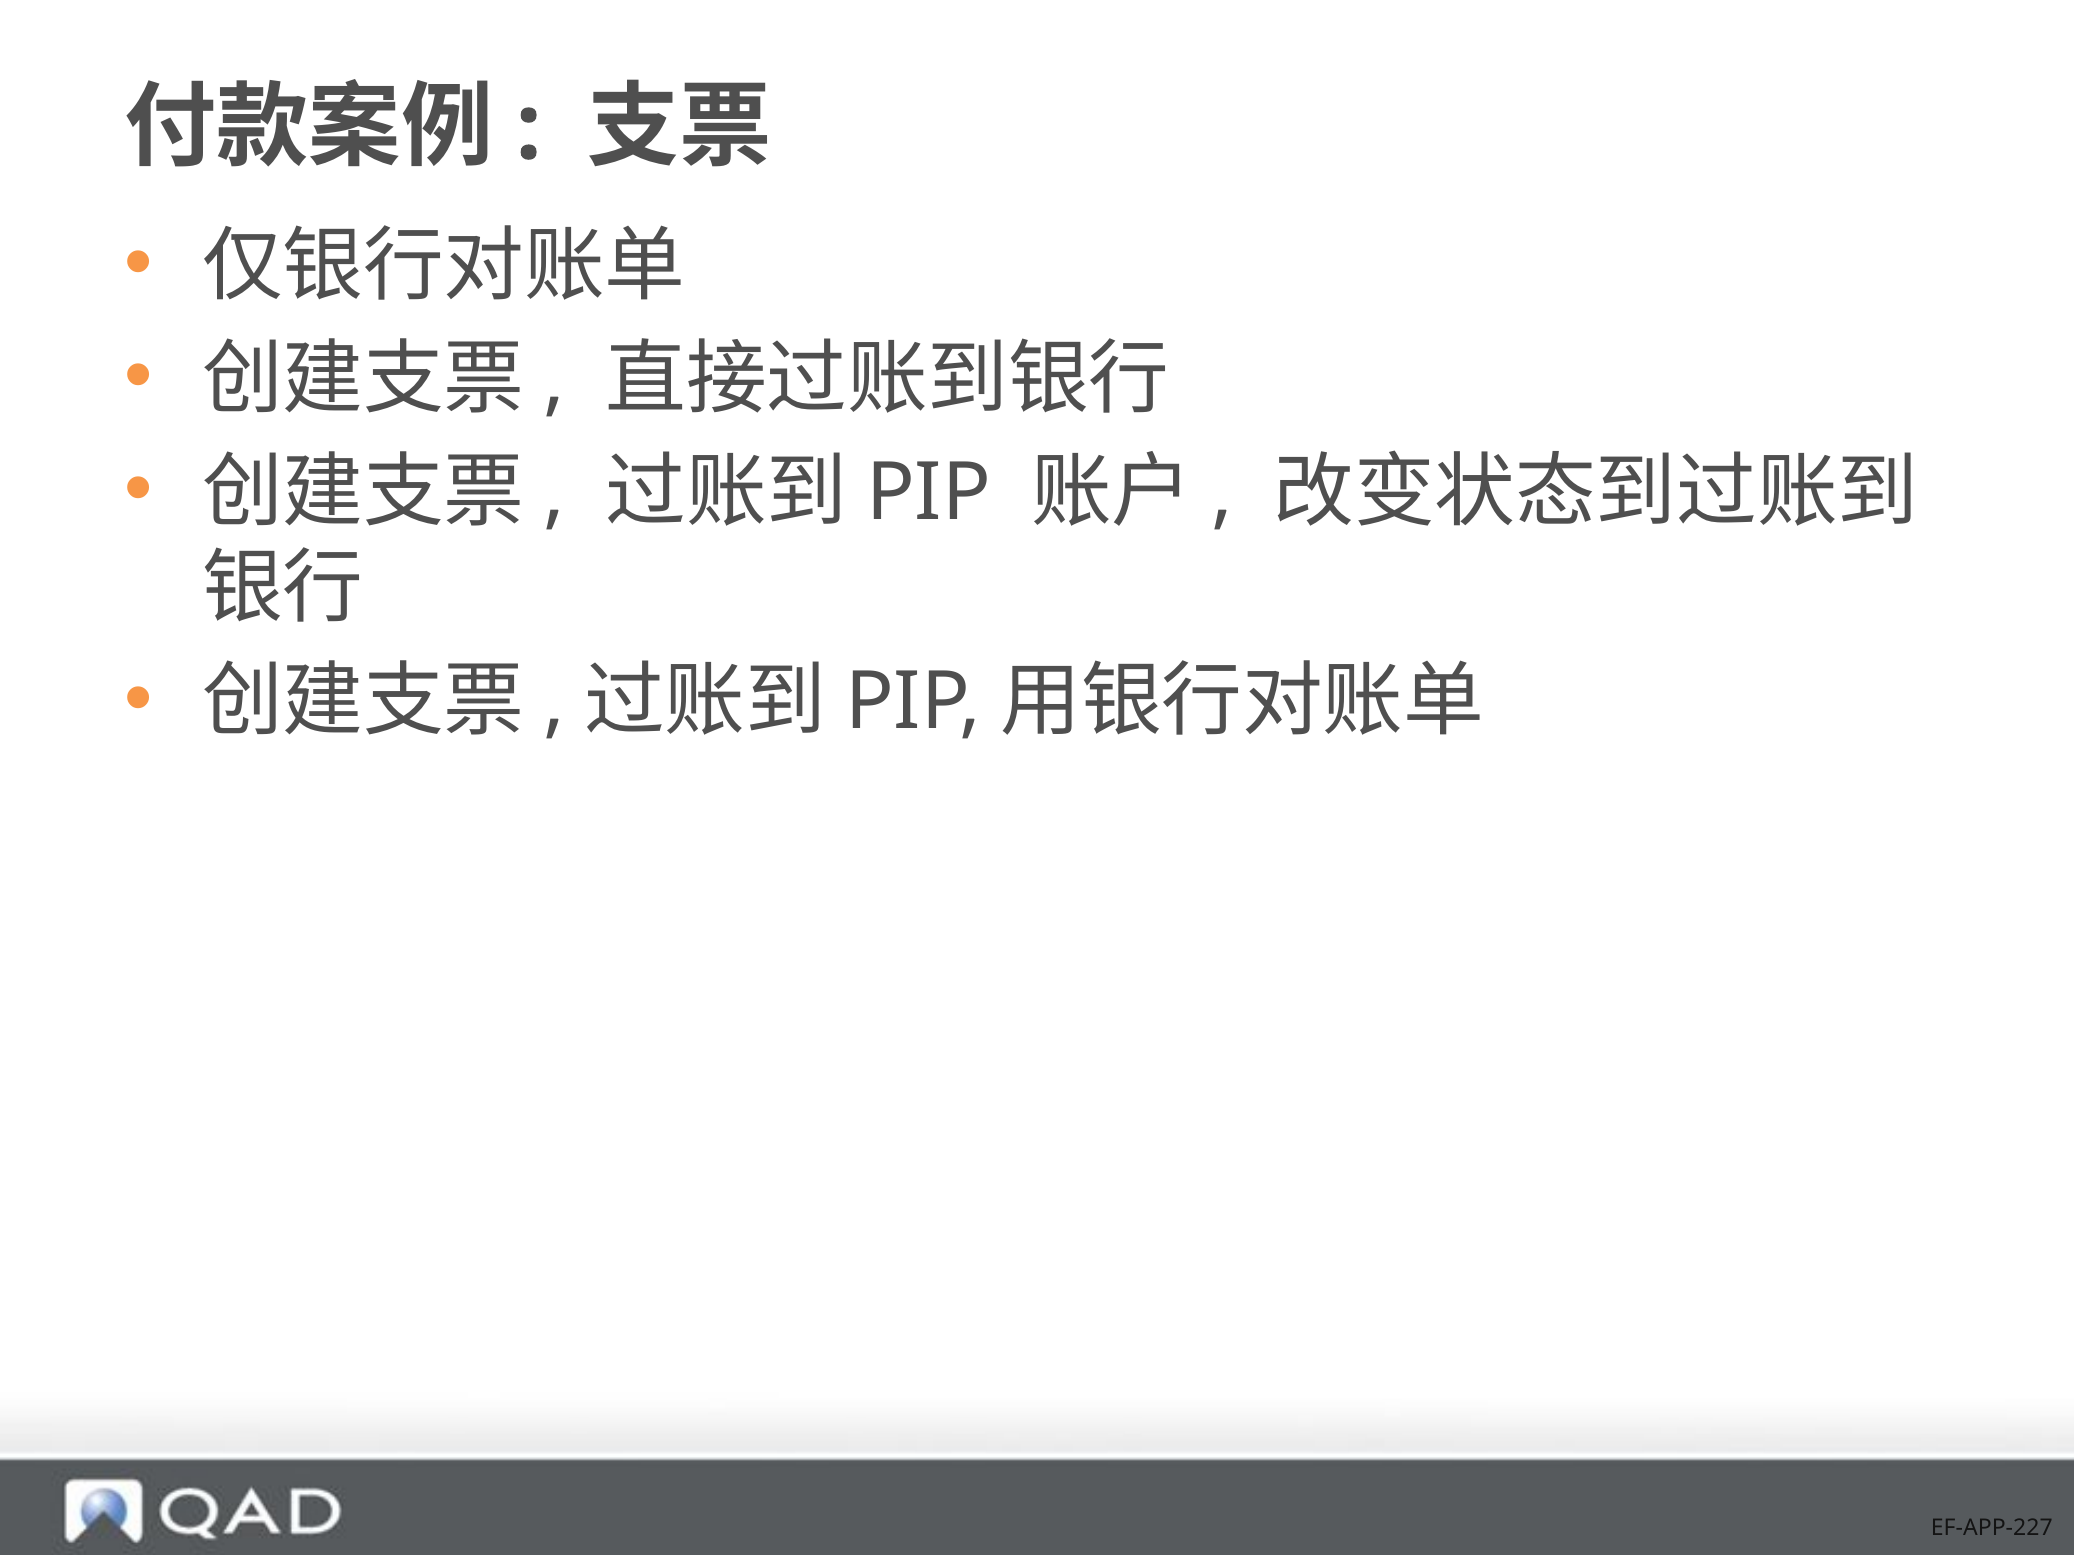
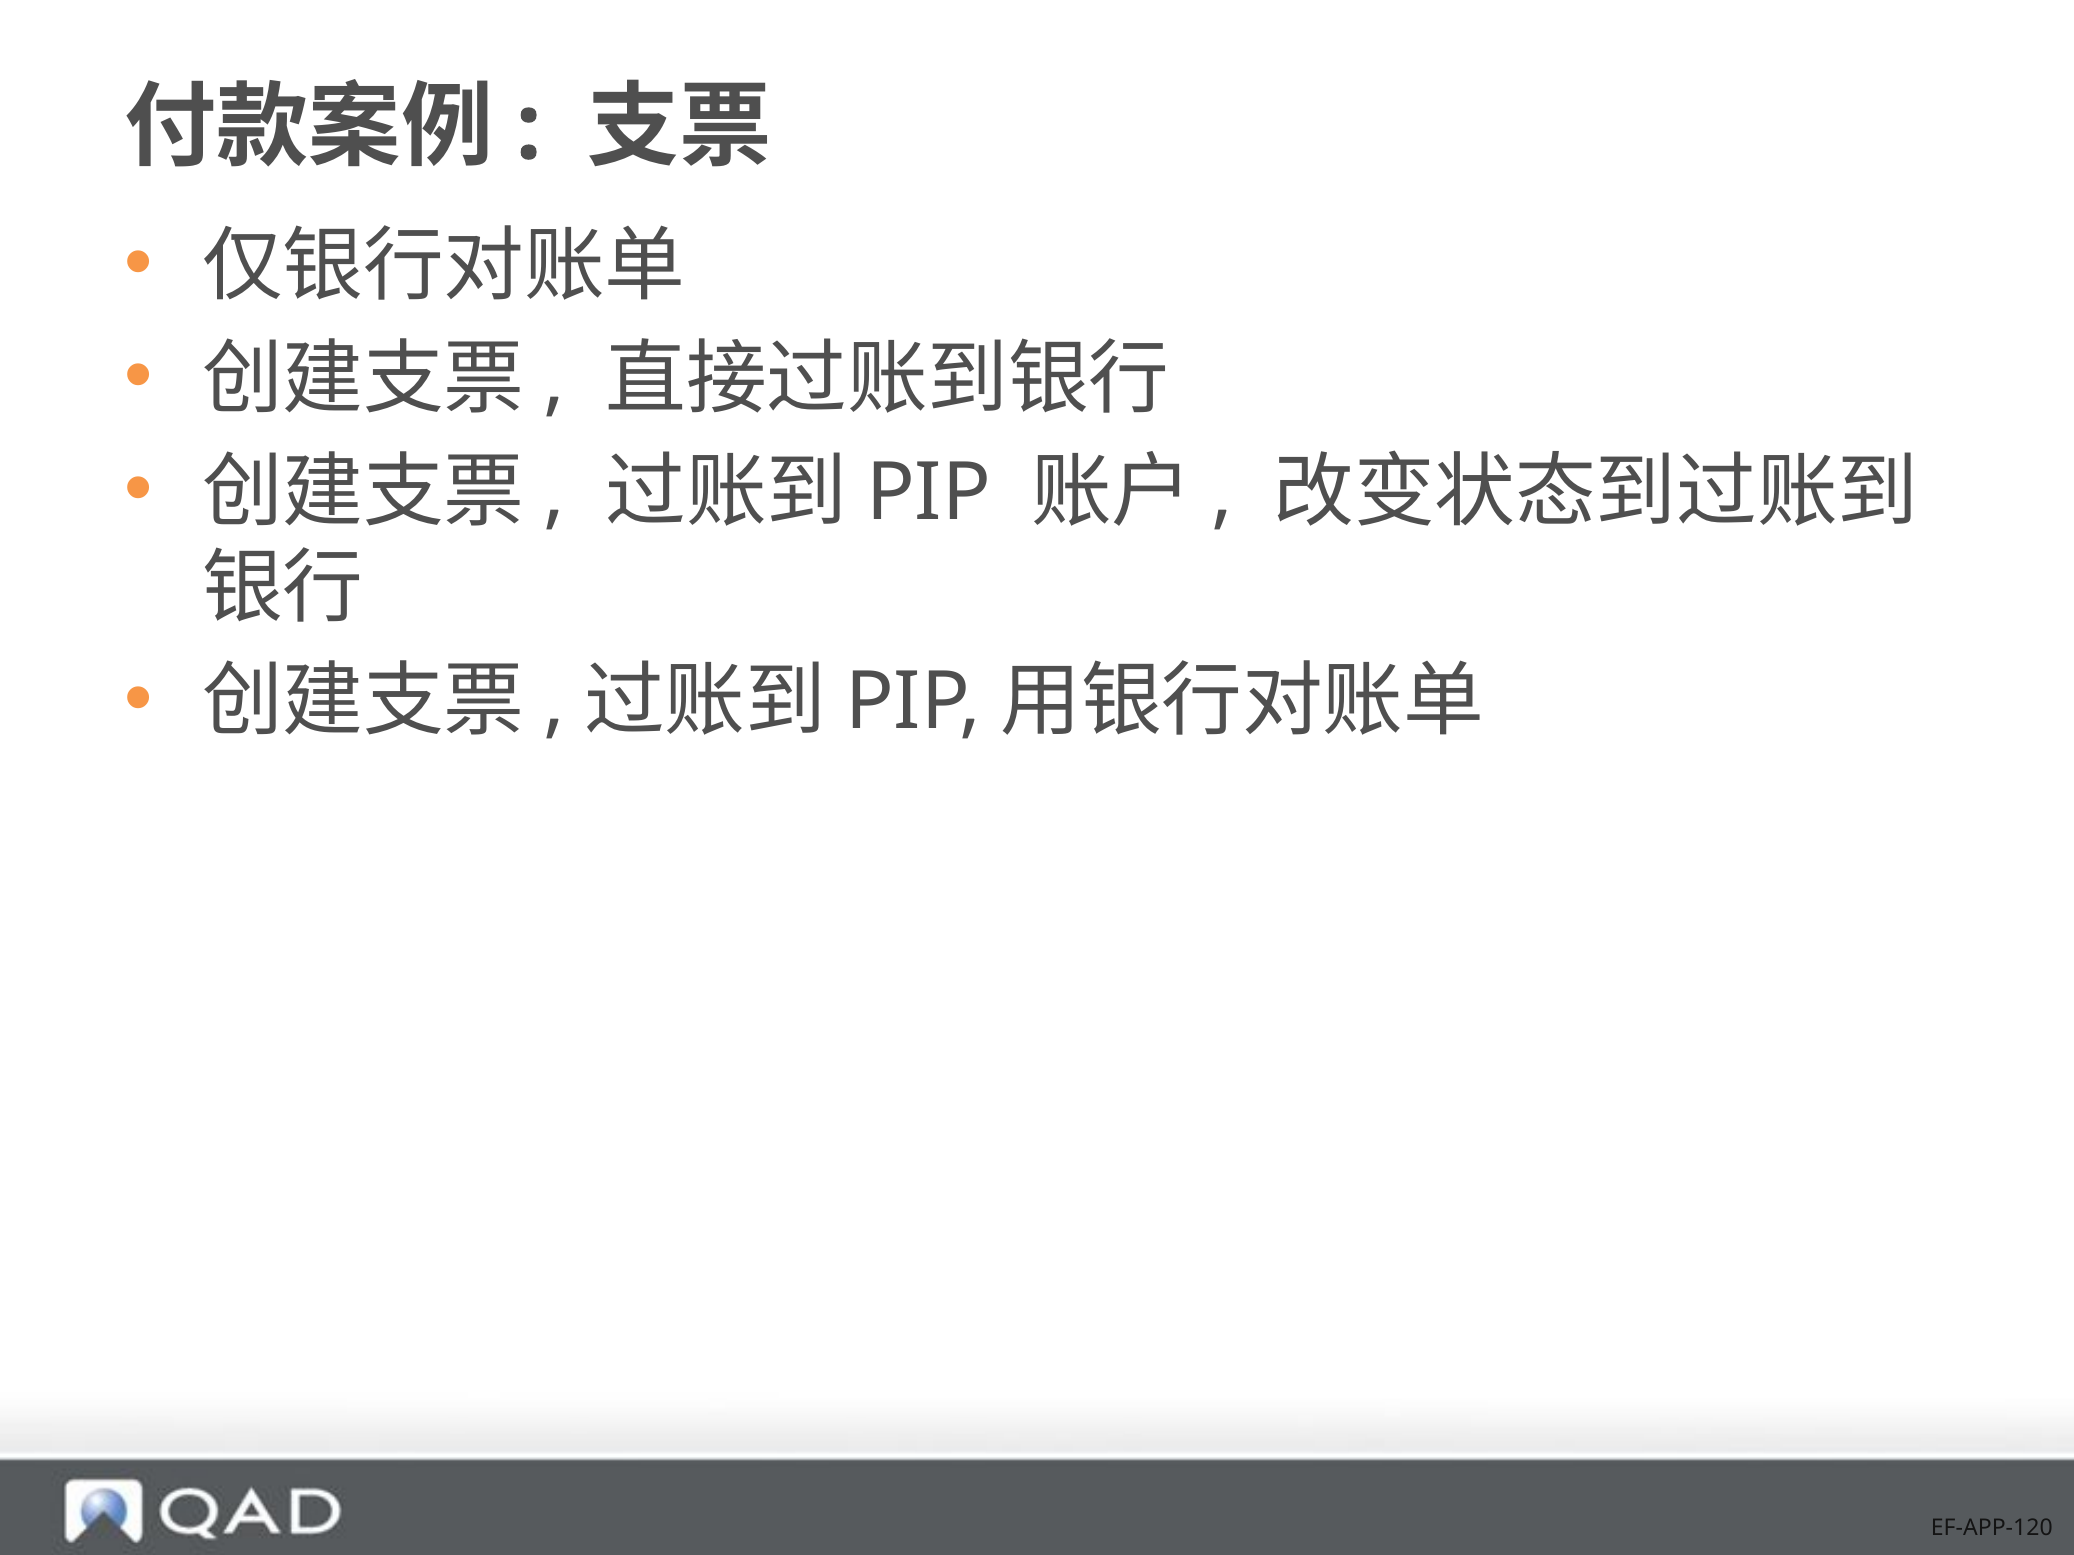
EF-APP-227: EF-APP-227 -> EF-APP-120 (1992, 1529)
